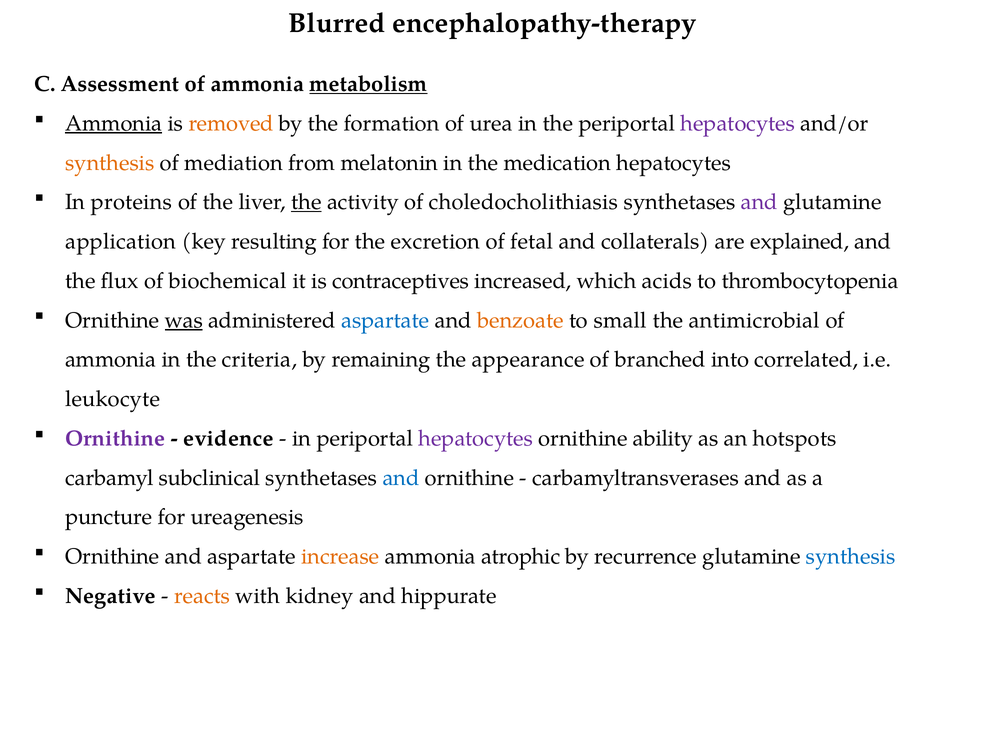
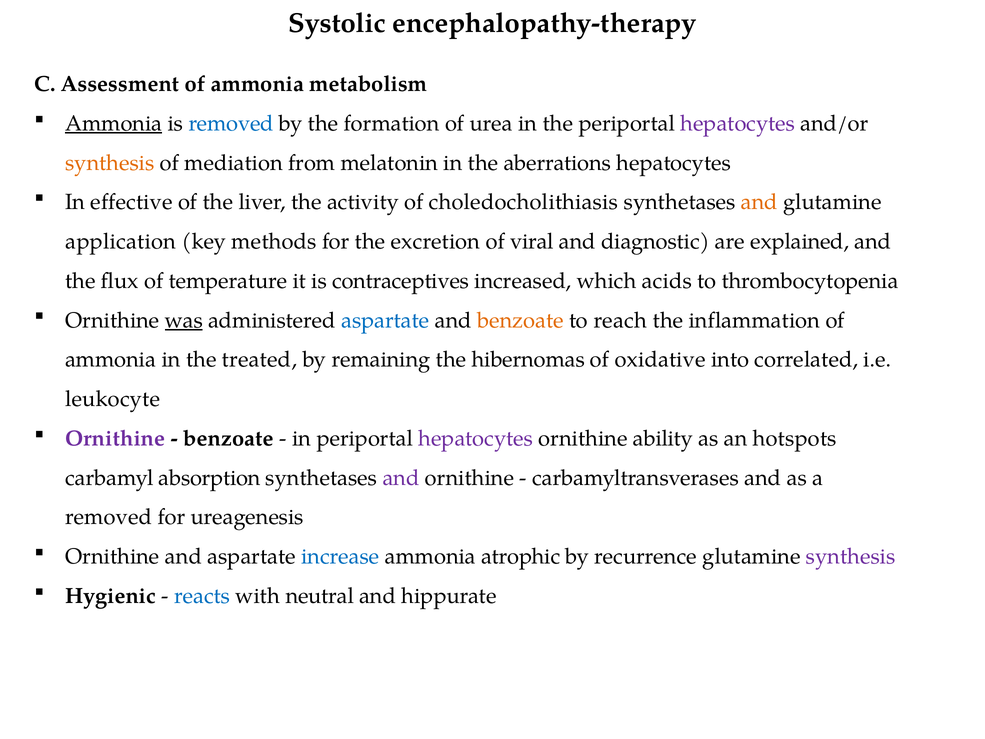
Blurred: Blurred -> Systolic (337, 23)
metabolism underline: present -> none (368, 84)
removed colour: orange -> blue (231, 123)
medication: medication -> aberrations (557, 163)
proteins: proteins -> effective (131, 202)
the underline: present -> none (306, 202)
and colour: purple -> orange (759, 202)
resulting: resulting -> methods (274, 241)
fetal: fetal -> viral (532, 241)
collaterals: collaterals -> diagnostic (655, 241)
biochemical: biochemical -> temperature (228, 281)
small: small -> reach (620, 320)
antimicrobial: antimicrobial -> inflammation (754, 320)
criteria: criteria -> treated (259, 360)
appearance: appearance -> hibernomas (528, 360)
branched: branched -> oxidative (660, 360)
evidence: evidence -> benzoate (229, 438)
subclinical: subclinical -> absorption (210, 478)
and colour: blue -> purple (401, 478)
puncture: puncture -> removed (109, 517)
increase colour: orange -> blue (340, 556)
synthesis colour: blue -> purple (851, 556)
Negative: Negative -> Hygienic (110, 596)
reacts colour: orange -> blue (202, 596)
kidney: kidney -> neutral (320, 596)
